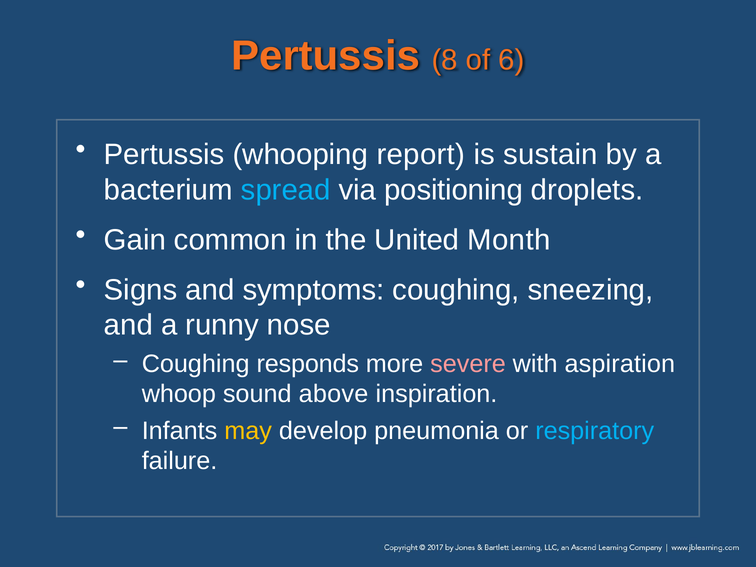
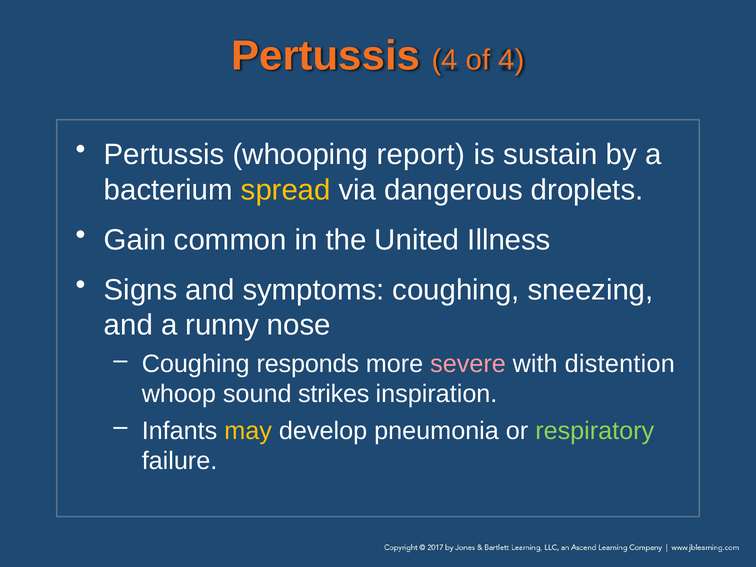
Pertussis 8: 8 -> 4 (445, 60)
of 6: 6 -> 4 (511, 60)
spread colour: light blue -> yellow (286, 190)
positioning: positioning -> dangerous (454, 190)
Month: Month -> Illness (509, 240)
aspiration: aspiration -> distention (620, 364)
above: above -> strikes (334, 394)
respiratory colour: light blue -> light green (595, 431)
